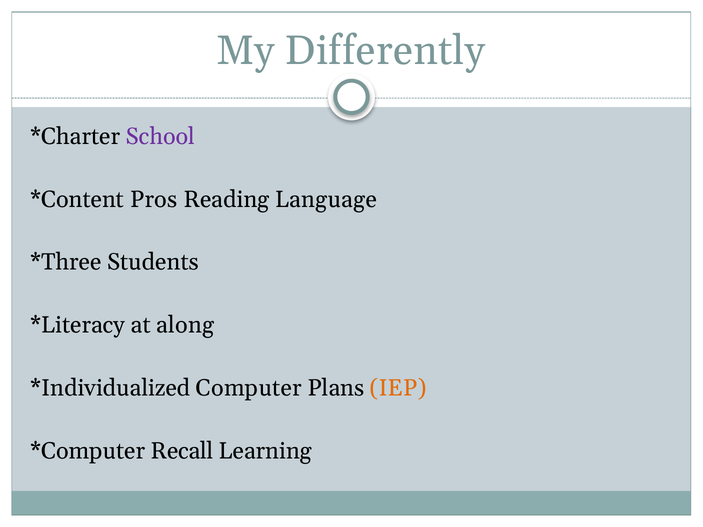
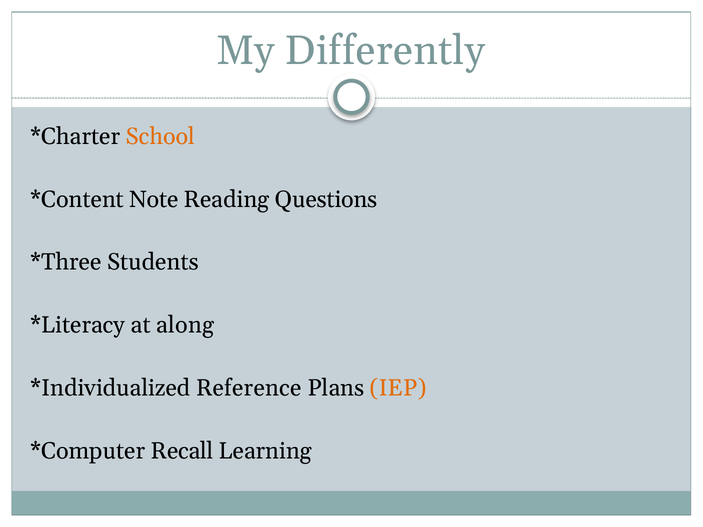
School colour: purple -> orange (161, 137)
Pros: Pros -> Note (154, 199)
Language: Language -> Questions (326, 199)
Computer: Computer -> Reference (249, 388)
